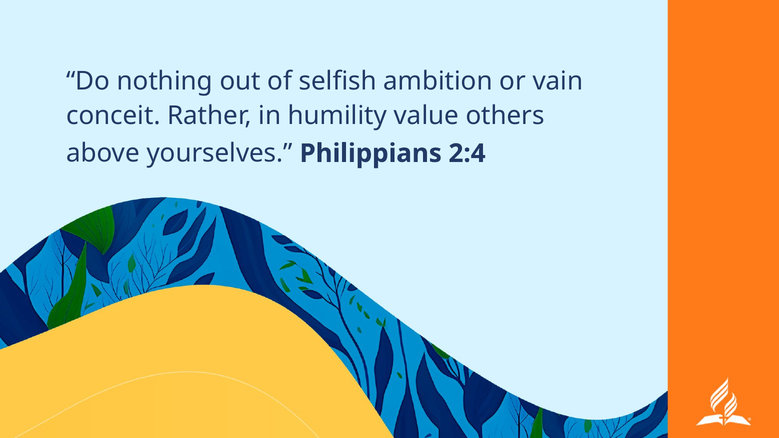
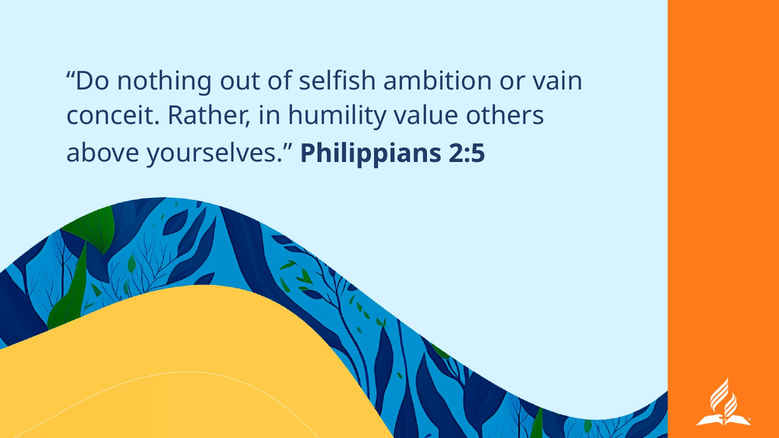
2:4: 2:4 -> 2:5 (467, 153)
